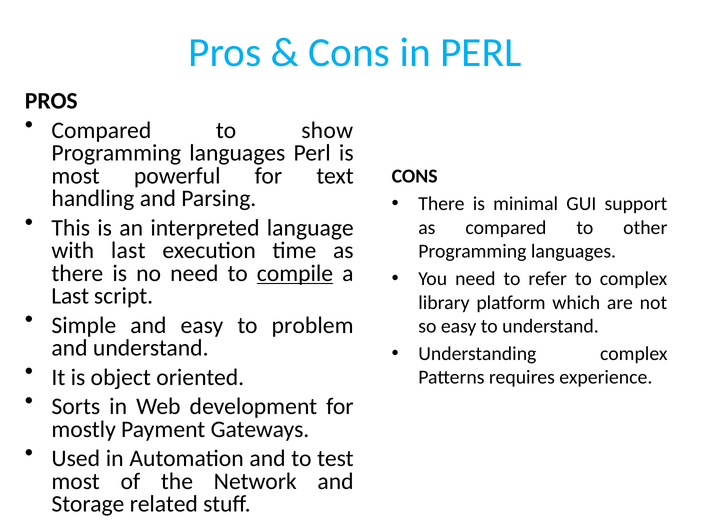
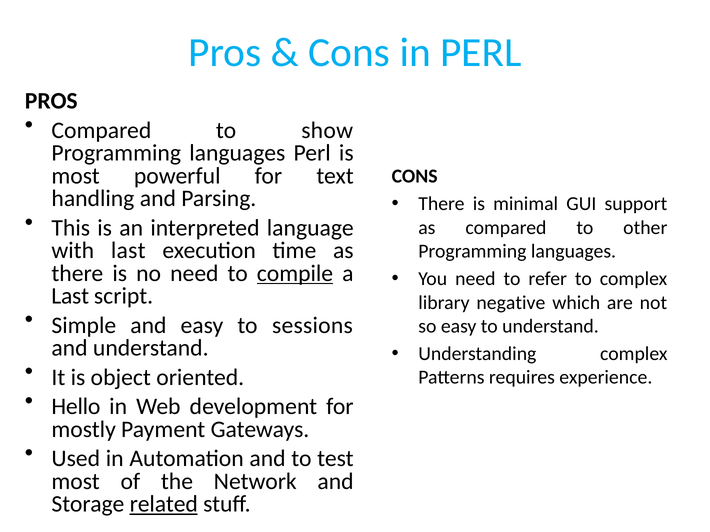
platform: platform -> negative (511, 303)
problem: problem -> sessions (312, 326)
Sorts: Sorts -> Hello (76, 407)
related underline: none -> present (164, 504)
